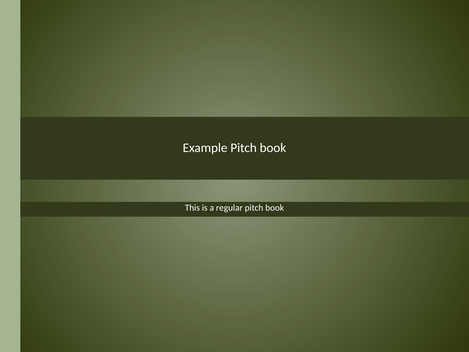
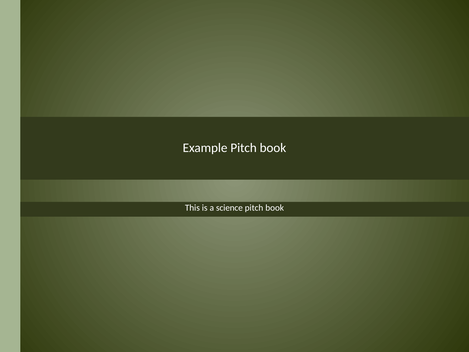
regular: regular -> science (229, 208)
